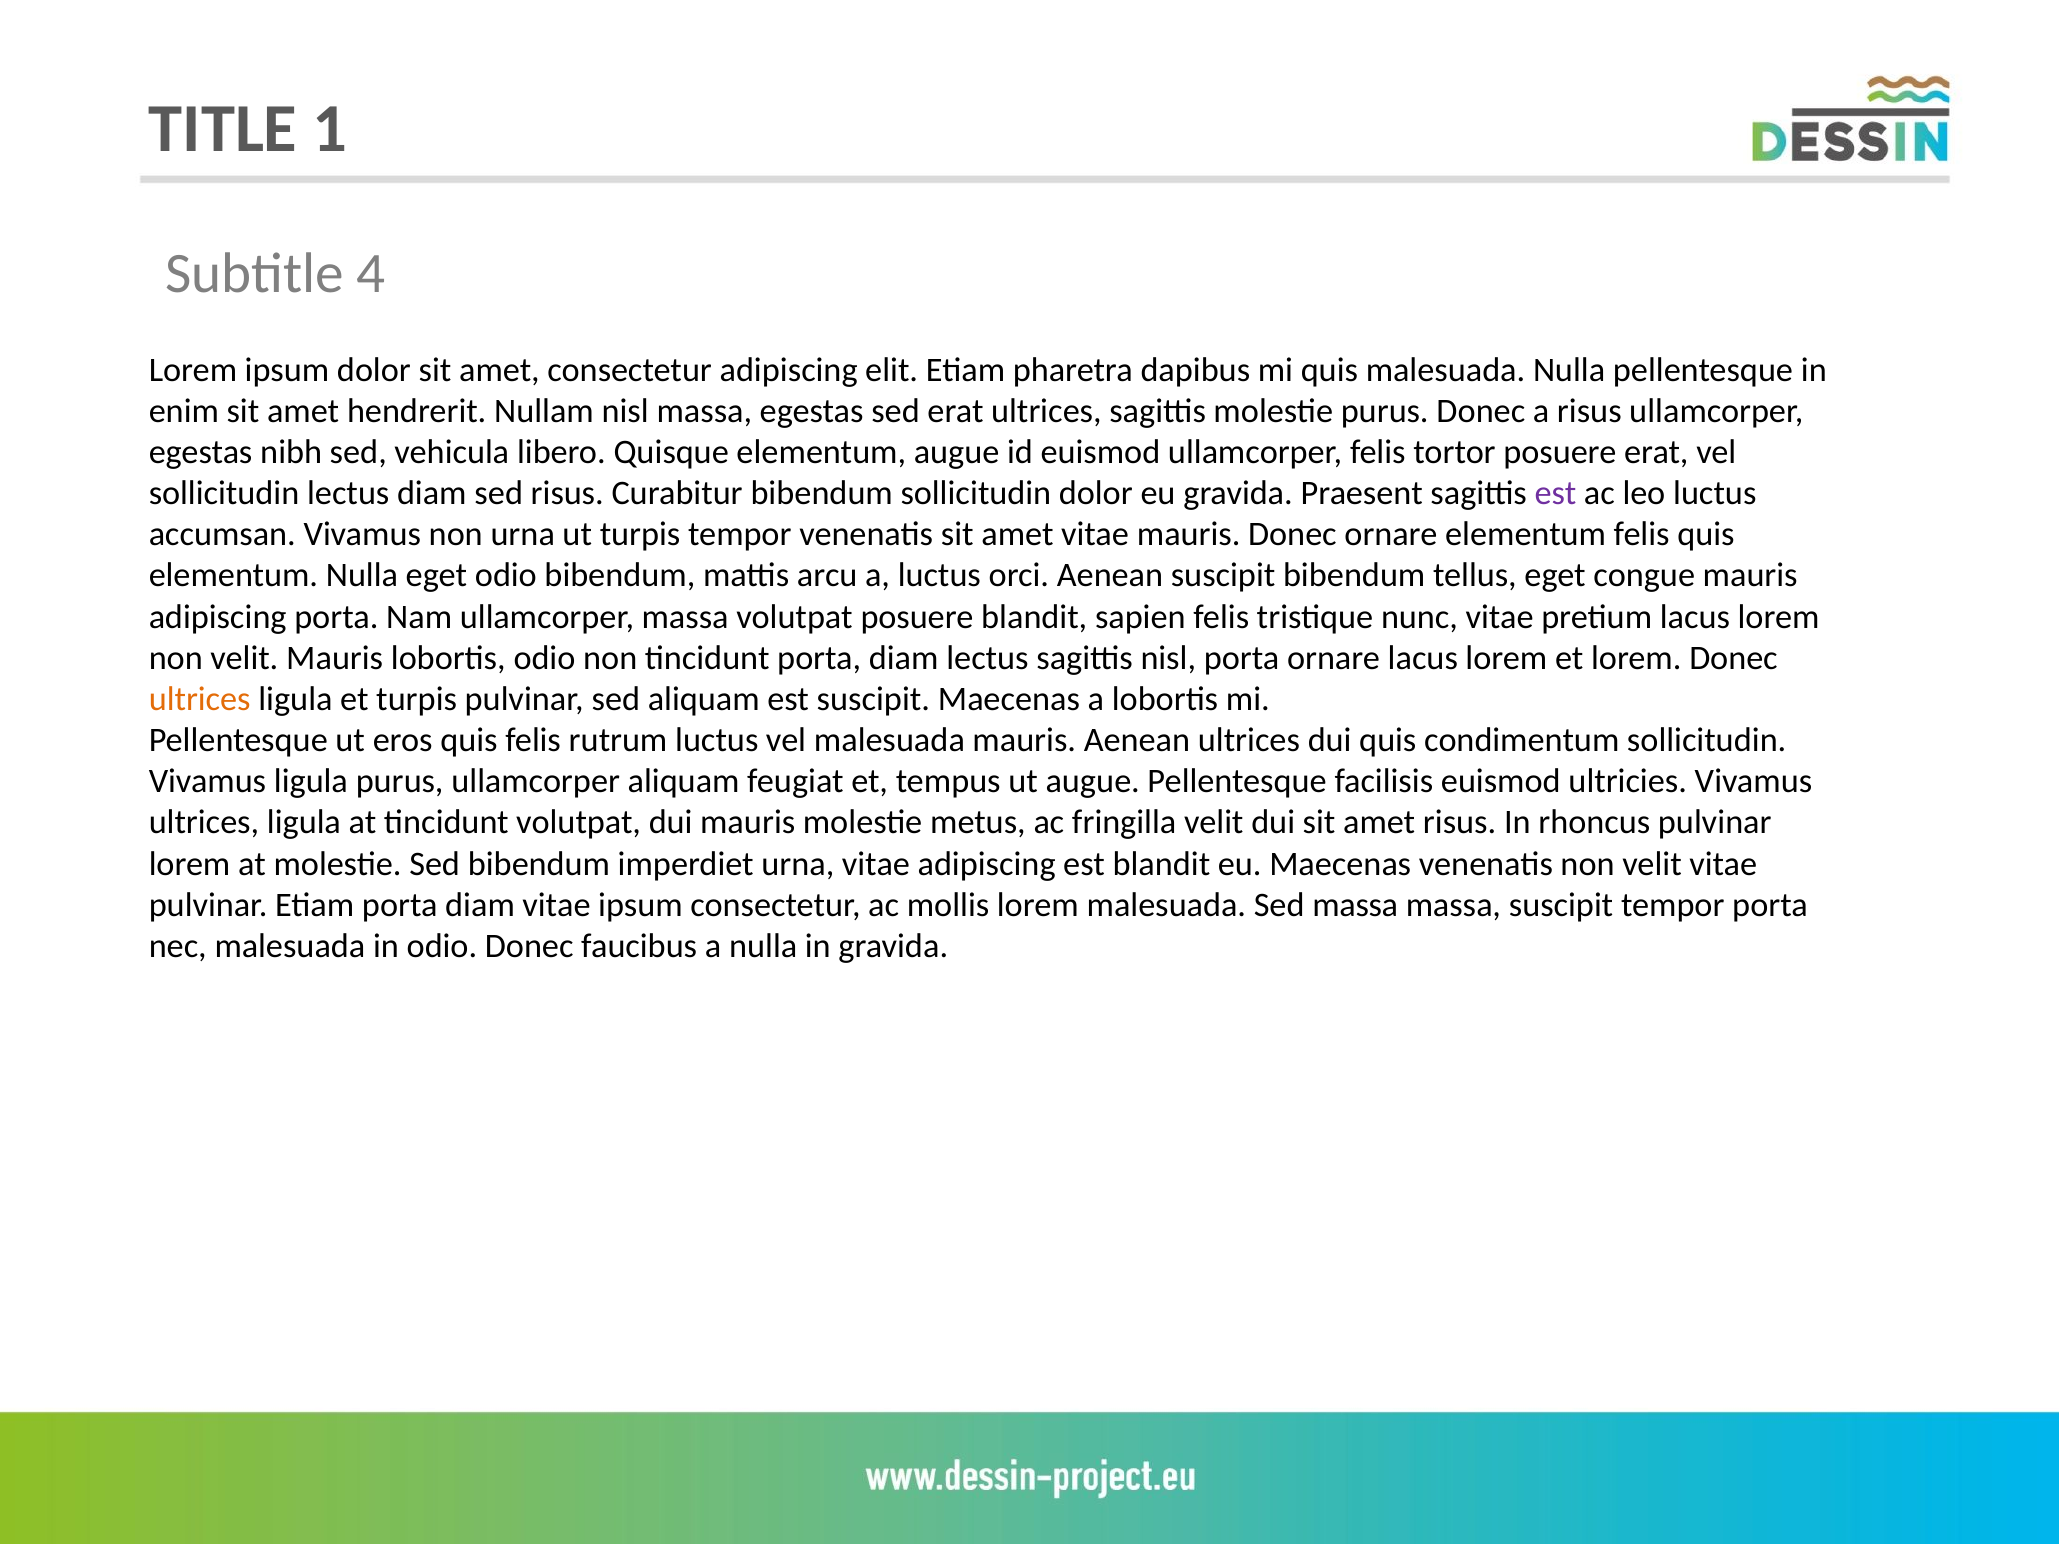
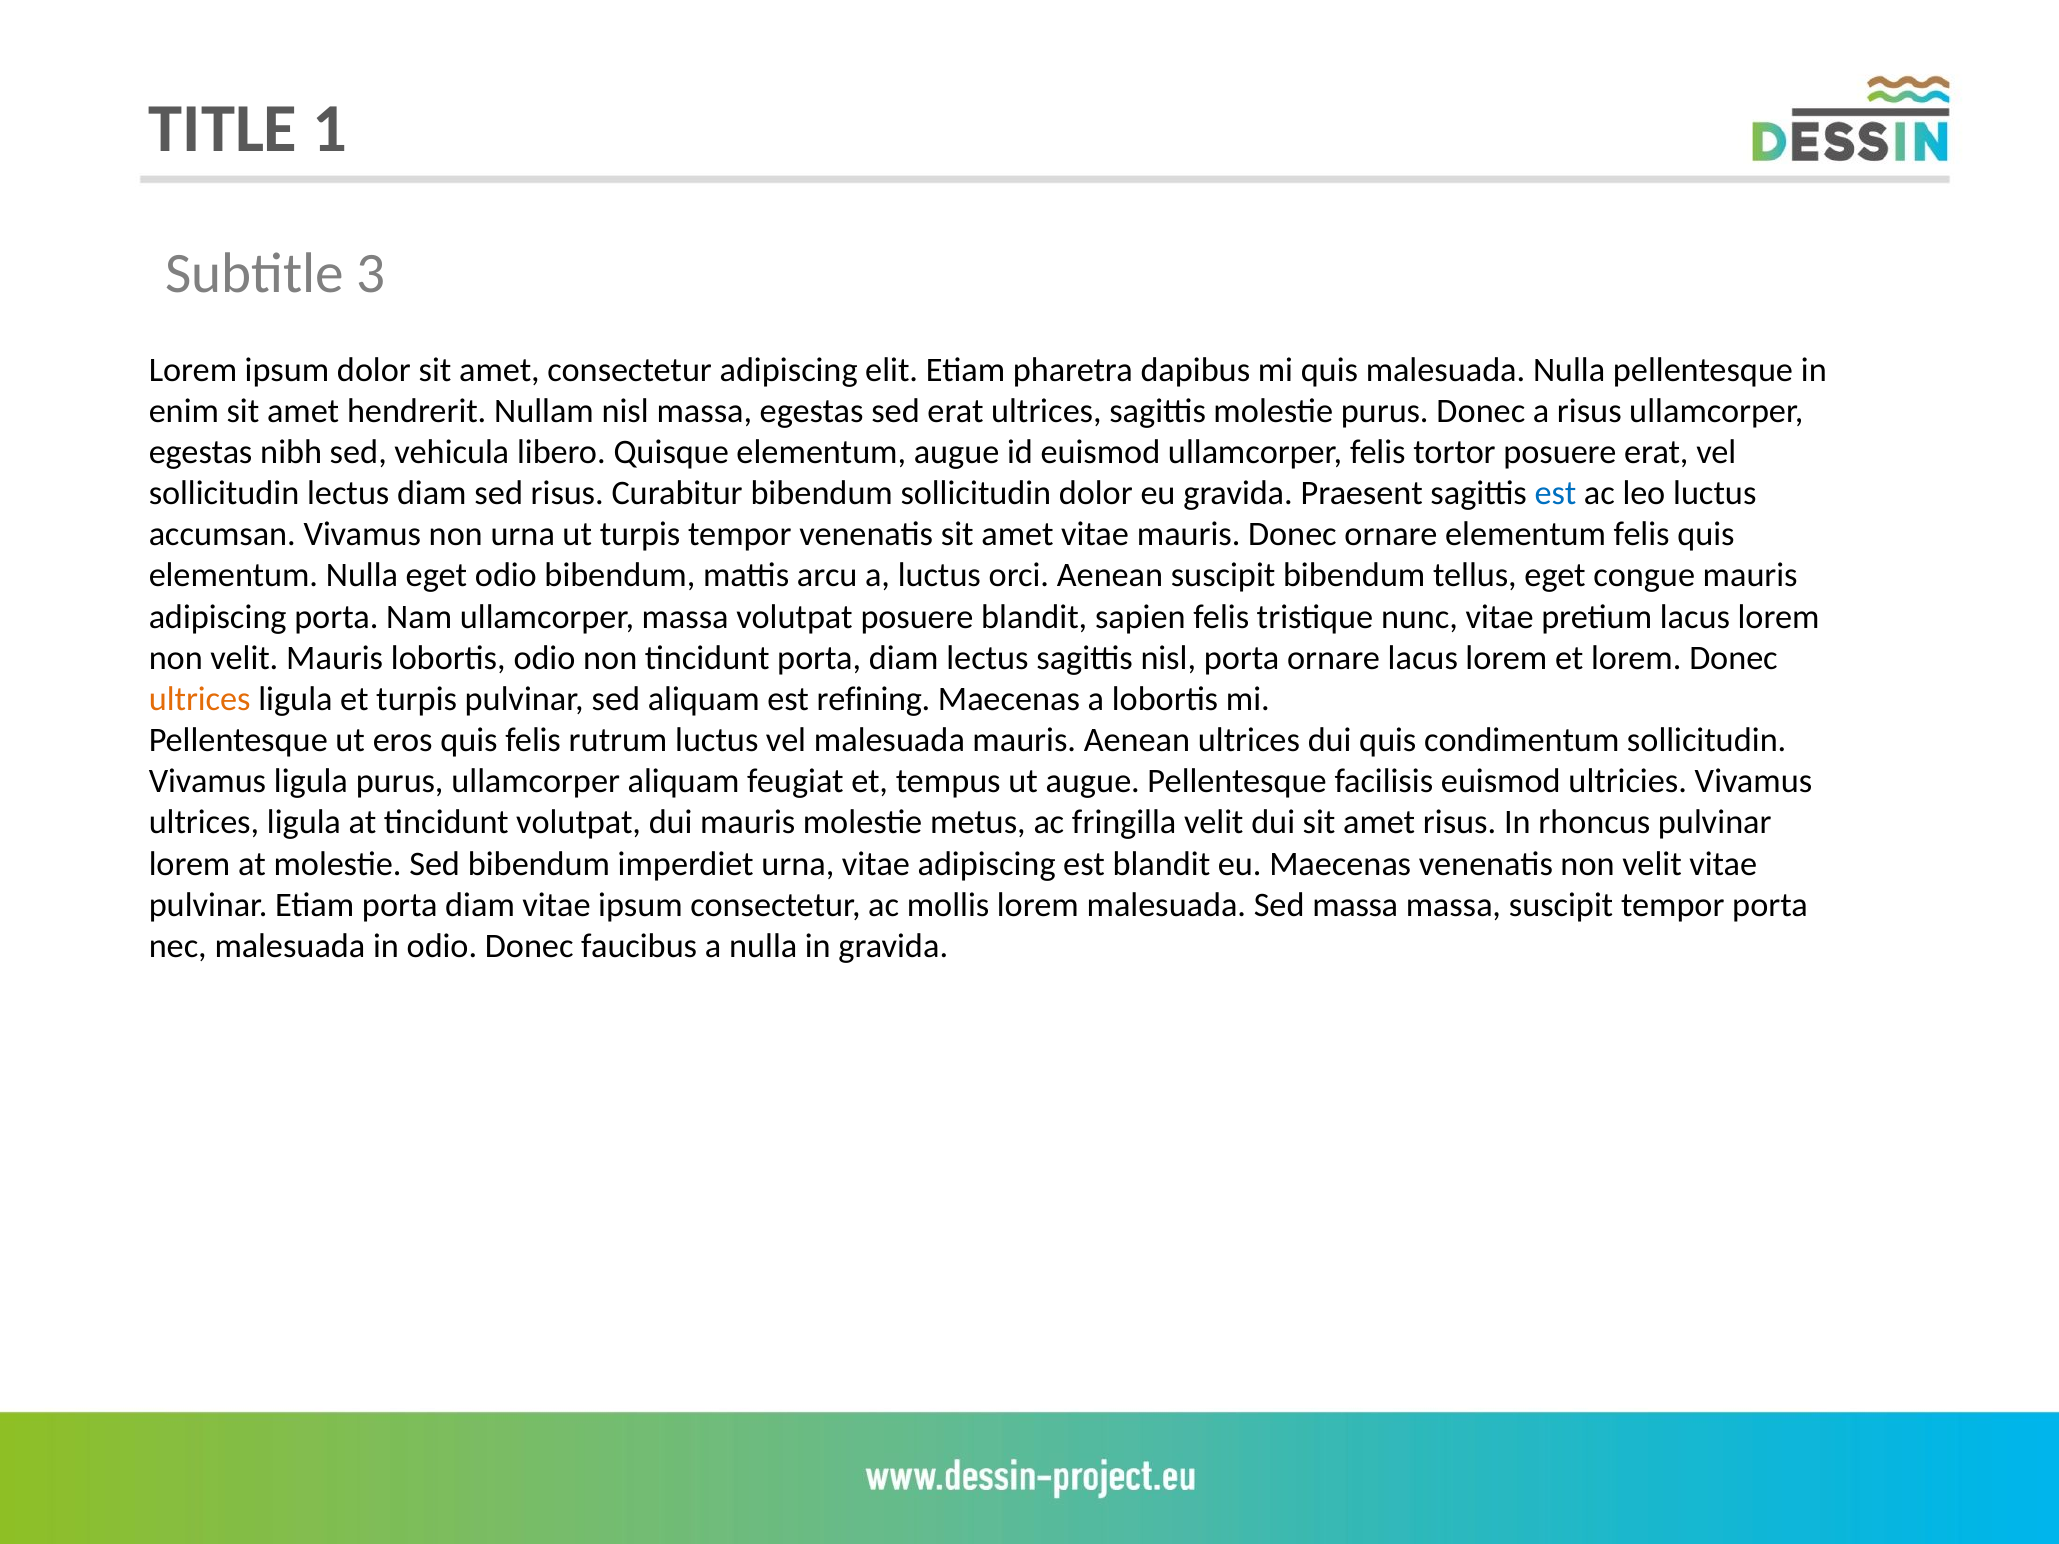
4: 4 -> 3 (371, 274)
est colour: purple -> blue (1555, 493)
est suscipit: suscipit -> refining (873, 699)
